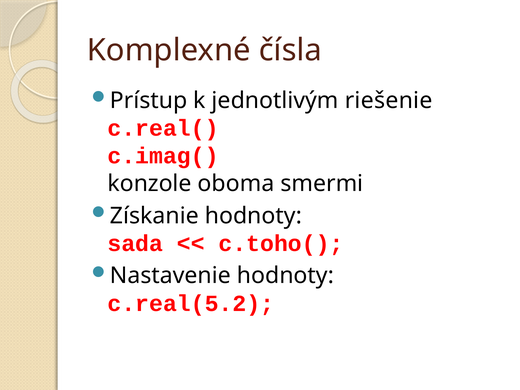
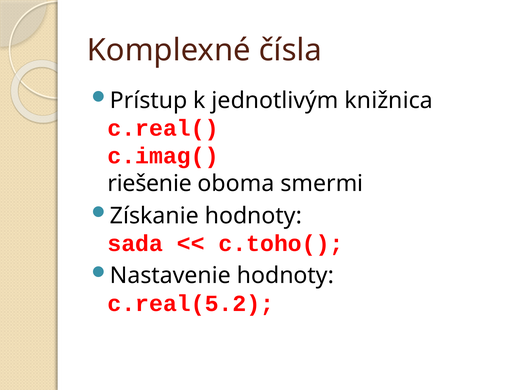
riešenie: riešenie -> knižnica (389, 100)
konzole: konzole -> riešenie (150, 184)
